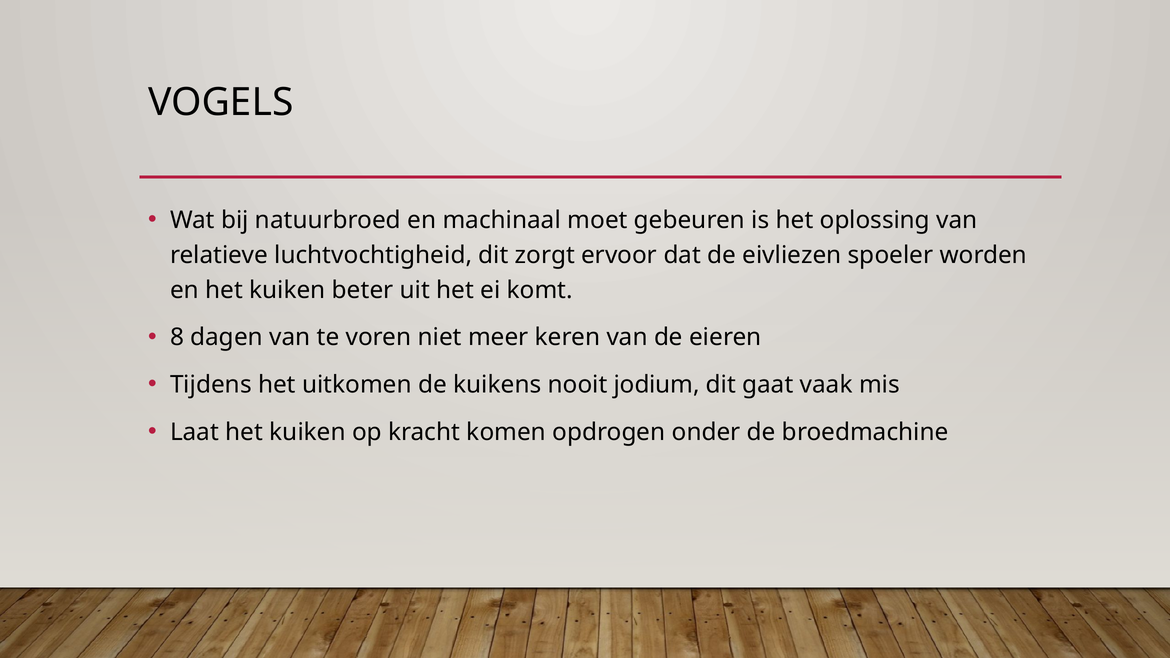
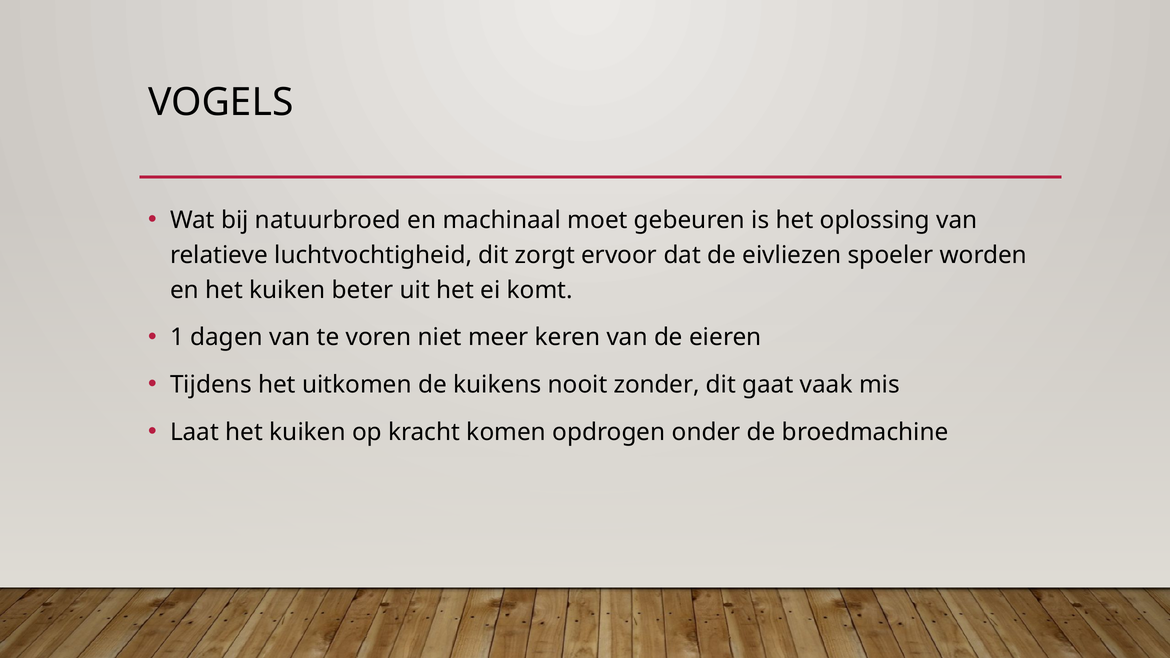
8: 8 -> 1 (177, 337)
jodium: jodium -> zonder (657, 385)
